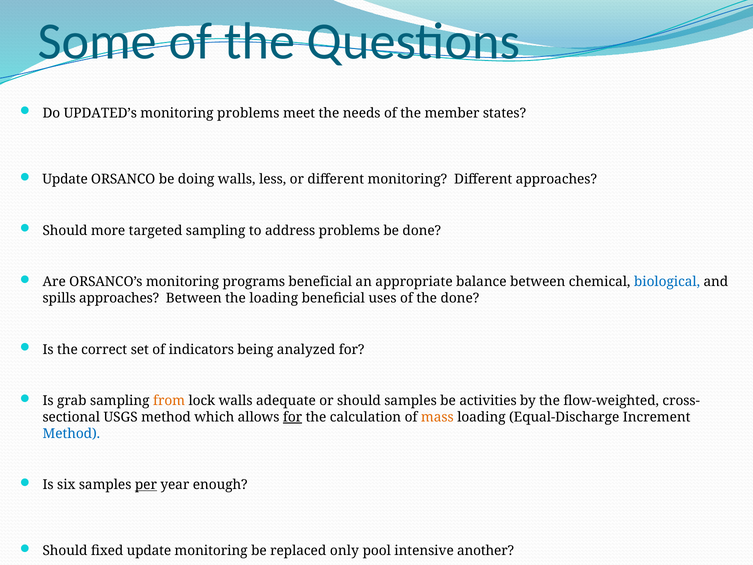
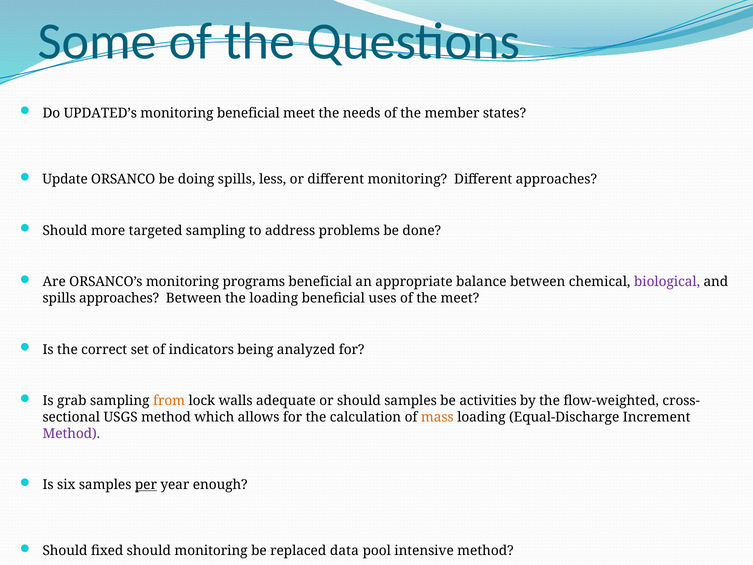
monitoring problems: problems -> beneficial (248, 113)
doing walls: walls -> spills (237, 179)
biological colour: blue -> purple (667, 282)
the done: done -> meet (460, 298)
for underline: present -> none (293, 417)
Method colour: blue -> purple (71, 433)
fixed update: update -> should (149, 551)
only: only -> data (344, 551)
intensive another: another -> method (485, 551)
